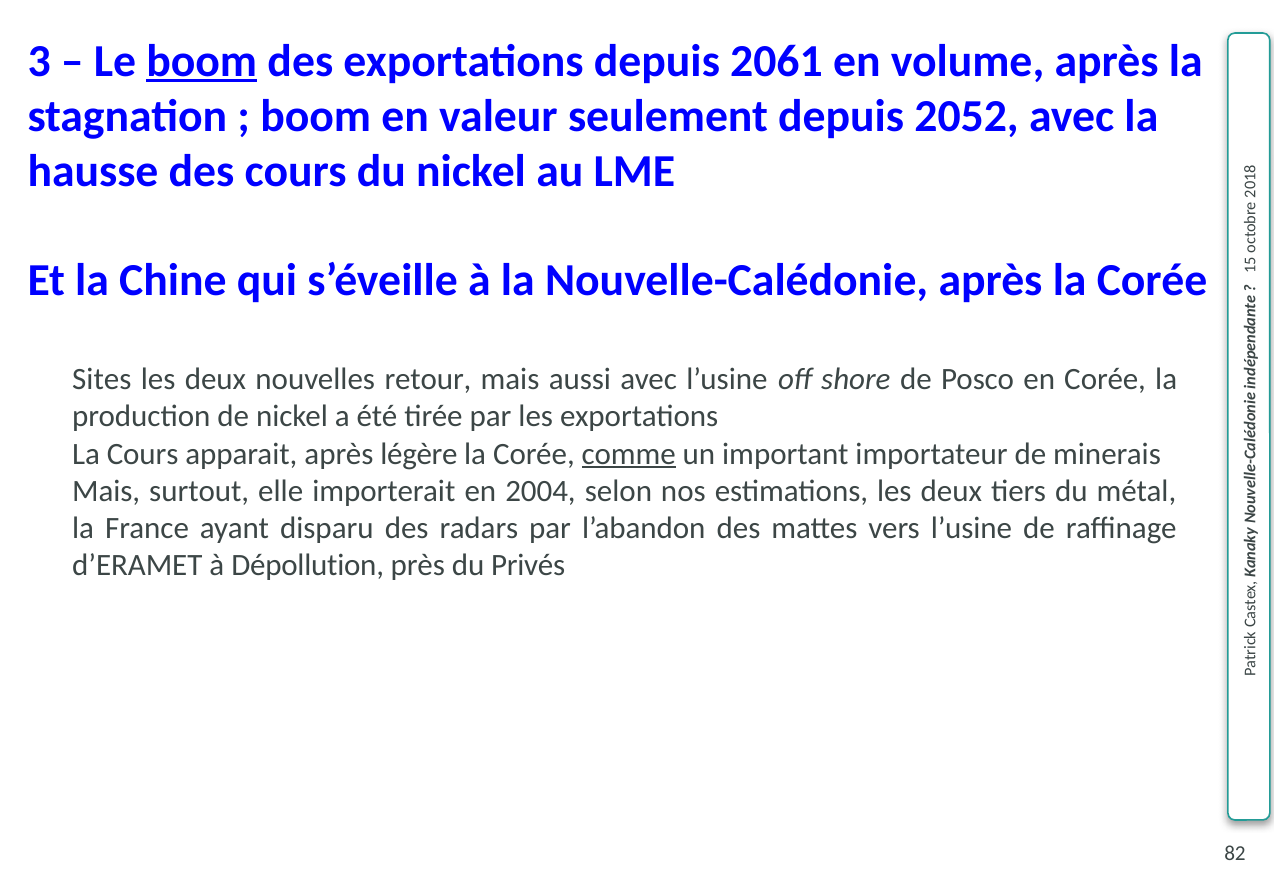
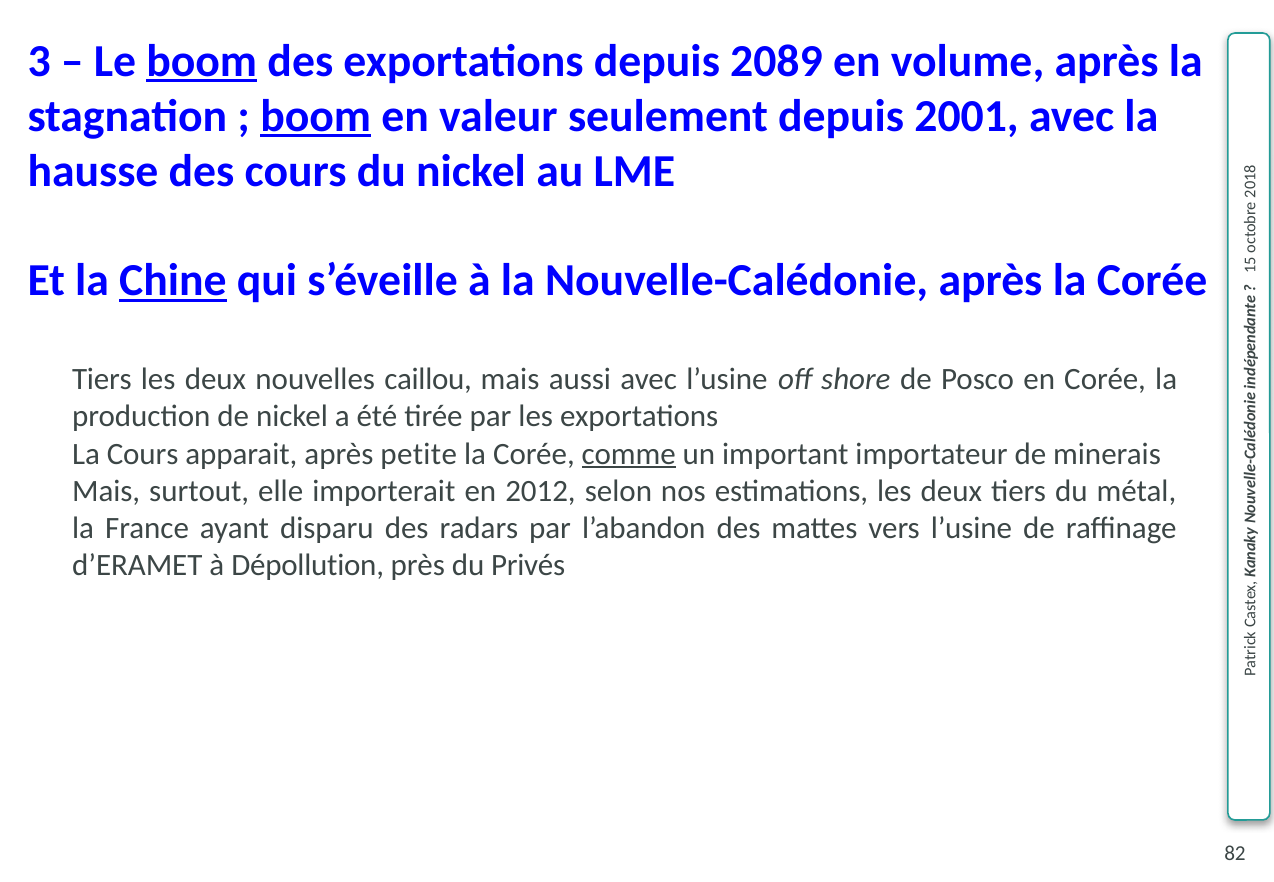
2061: 2061 -> 2089 (776, 61)
boom underline: none -> present (316, 116)
2052: 2052 -> 2001 (967, 116)
Chine underline: none -> present (173, 281)
Sites: Sites -> Tiers (102, 379)
retour: retour -> caillou (428, 379)
légère: légère -> petite (419, 454)
2004: 2004 -> 2012 (540, 491)
